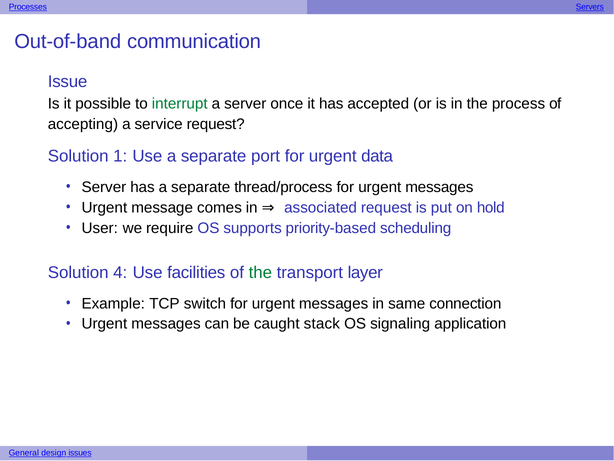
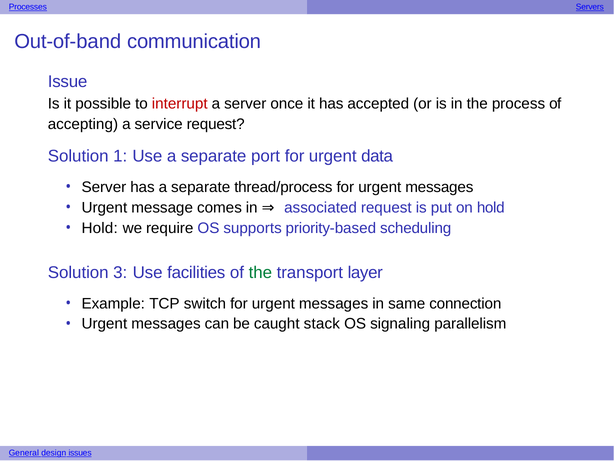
interrupt colour: green -> red (180, 103)
User: User -> Hold (100, 228)
4: 4 -> 3 (120, 272)
application: application -> parallelism (470, 324)
